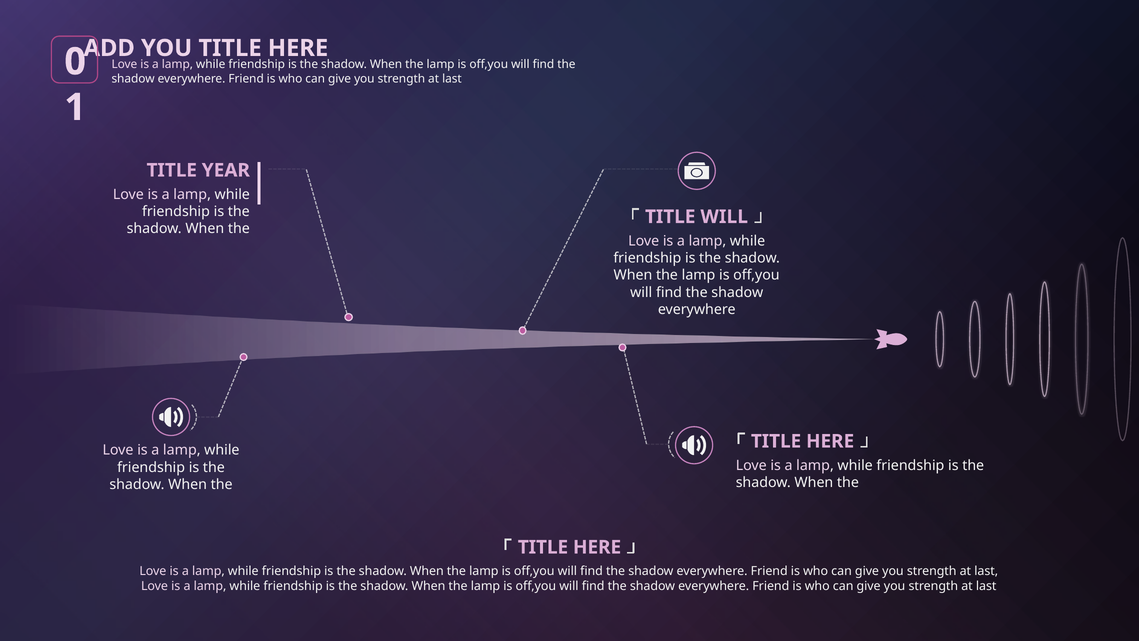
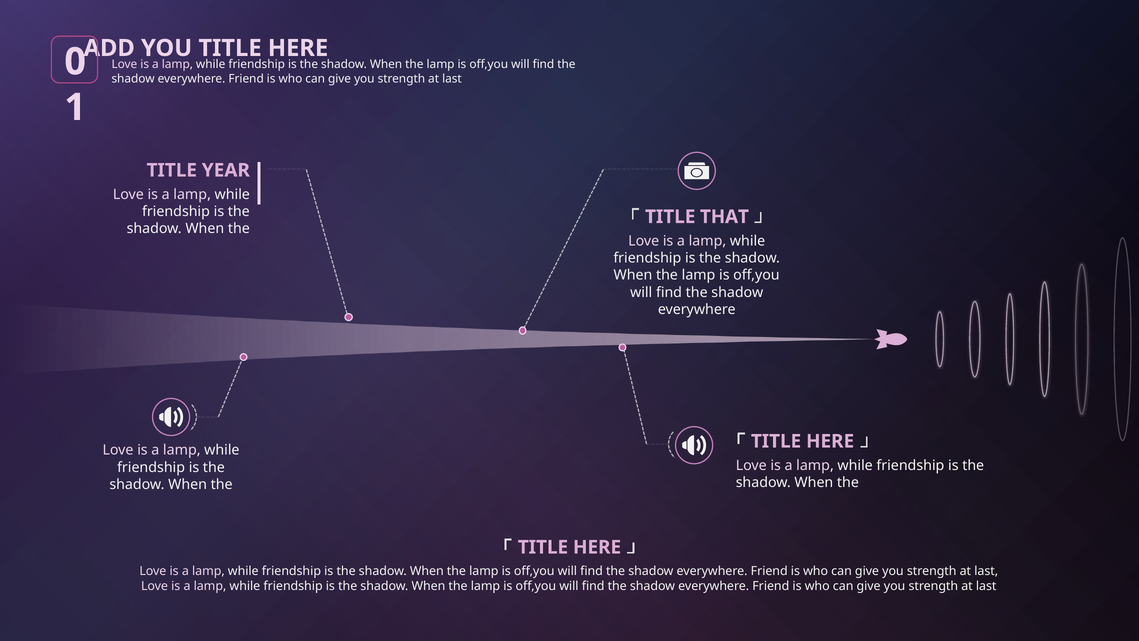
TITLE WILL: WILL -> THAT (724, 217)
